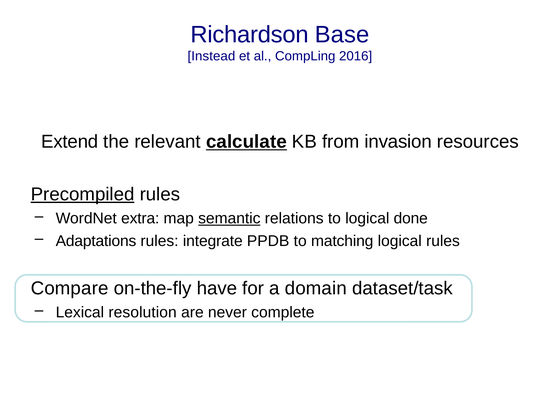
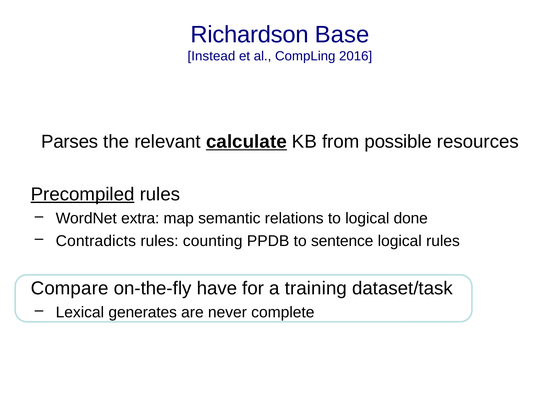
Extend: Extend -> Parses (70, 142)
invasion: invasion -> possible (398, 142)
semantic underline: present -> none (229, 218)
Adaptations: Adaptations -> Contradicts (96, 241)
integrate: integrate -> counting (213, 241)
matching: matching -> sentence (342, 241)
domain: domain -> training (316, 288)
resolution: resolution -> generates (143, 312)
